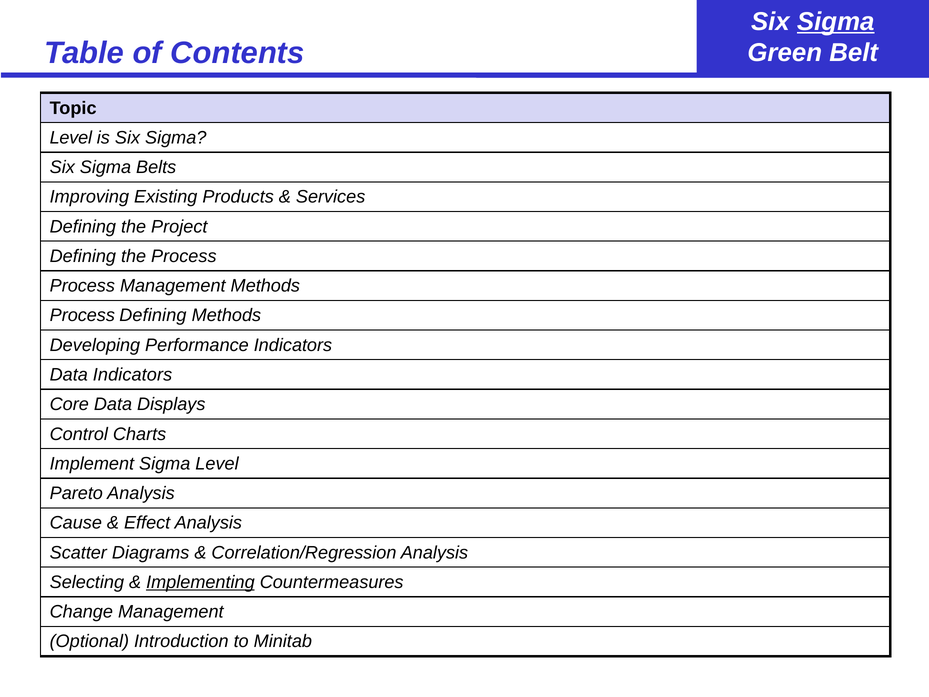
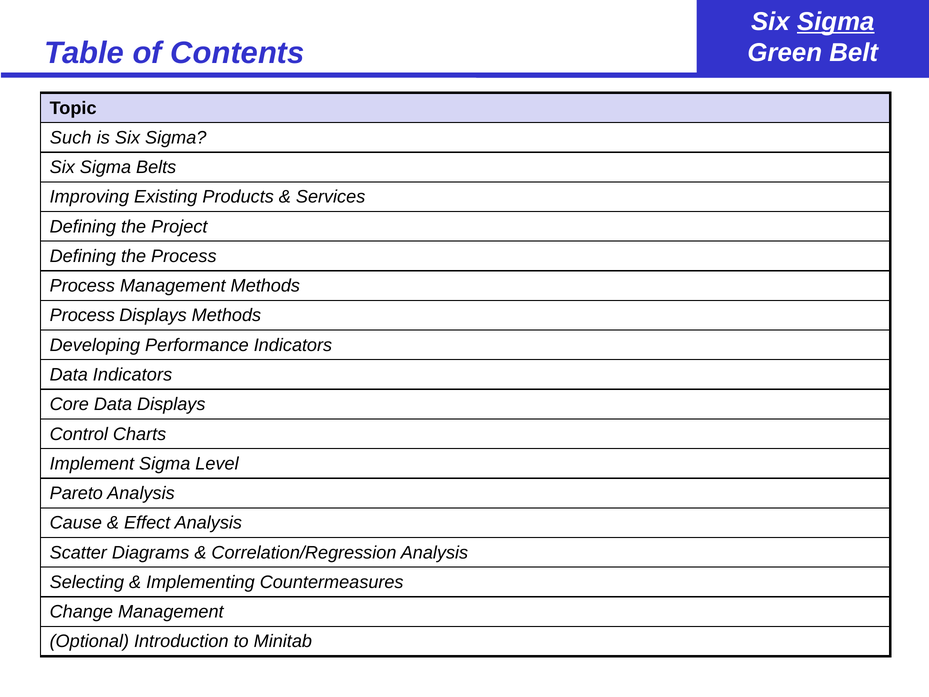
Level: Level -> Such (71, 138)
Process Defining: Defining -> Displays (153, 315)
Implementing underline: present -> none (200, 582)
